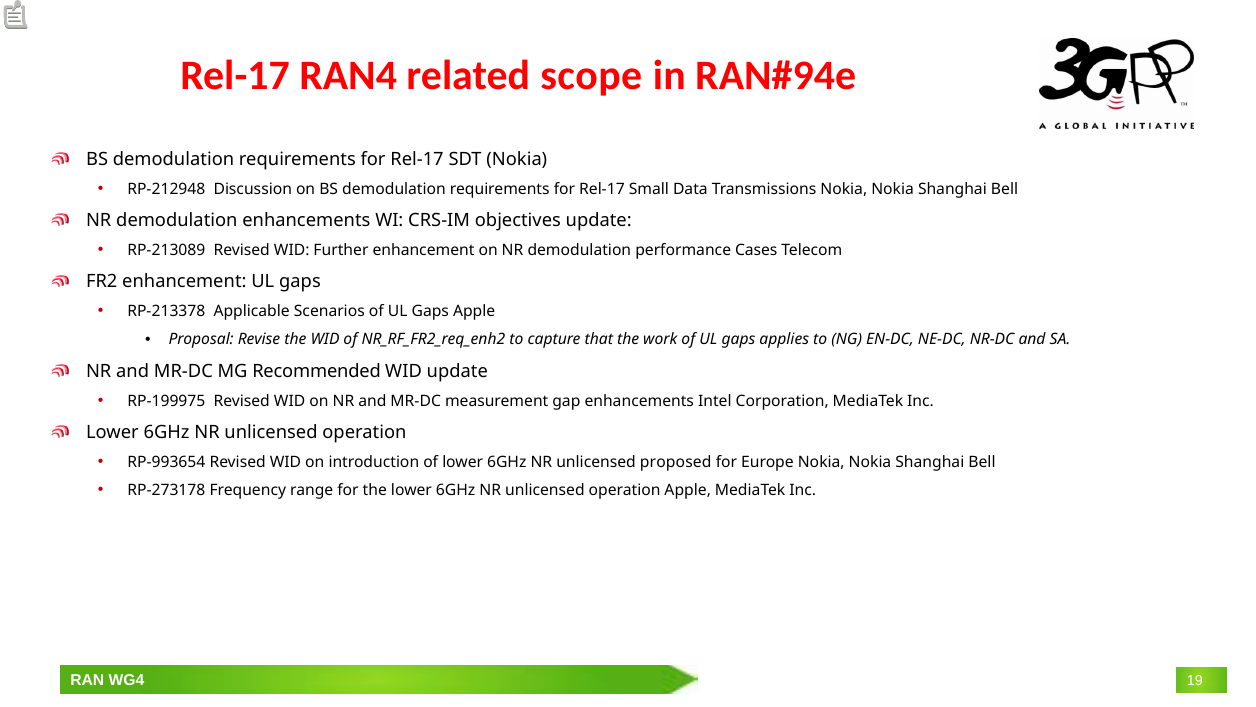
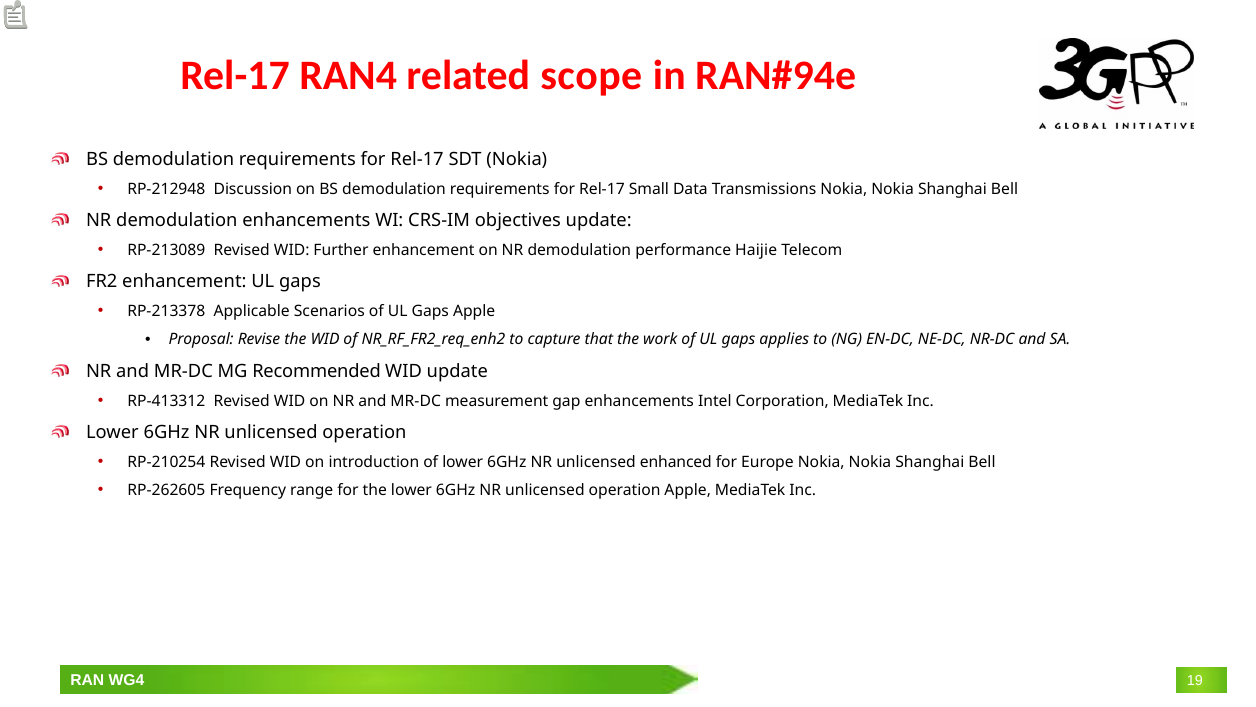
Cases: Cases -> Haijie (756, 250)
RP-199975: RP-199975 -> RP-413312 (166, 401)
RP-993654: RP-993654 -> RP-210254 (166, 462)
proposed: proposed -> enhanced (676, 462)
RP‑273178: RP‑273178 -> RP‑262605 (166, 490)
